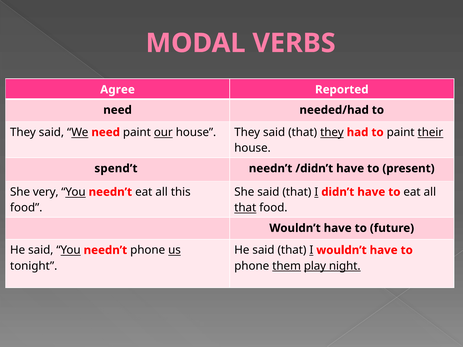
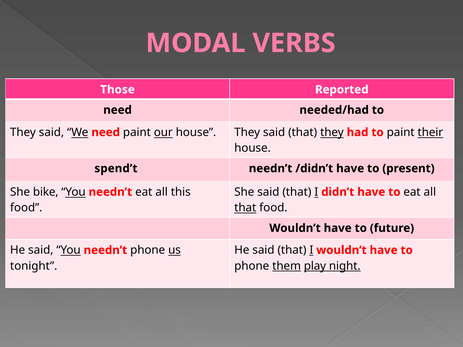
Agree: Agree -> Those (118, 90)
very: very -> bike (46, 192)
